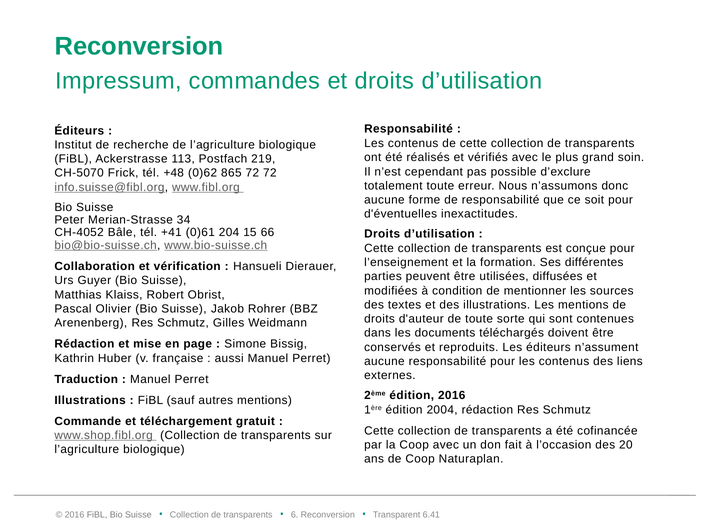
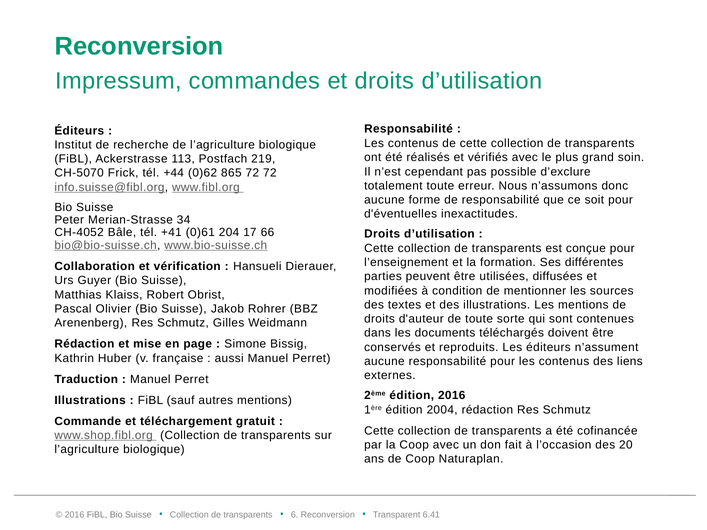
+48: +48 -> +44 (174, 173)
15: 15 -> 17 (250, 233)
